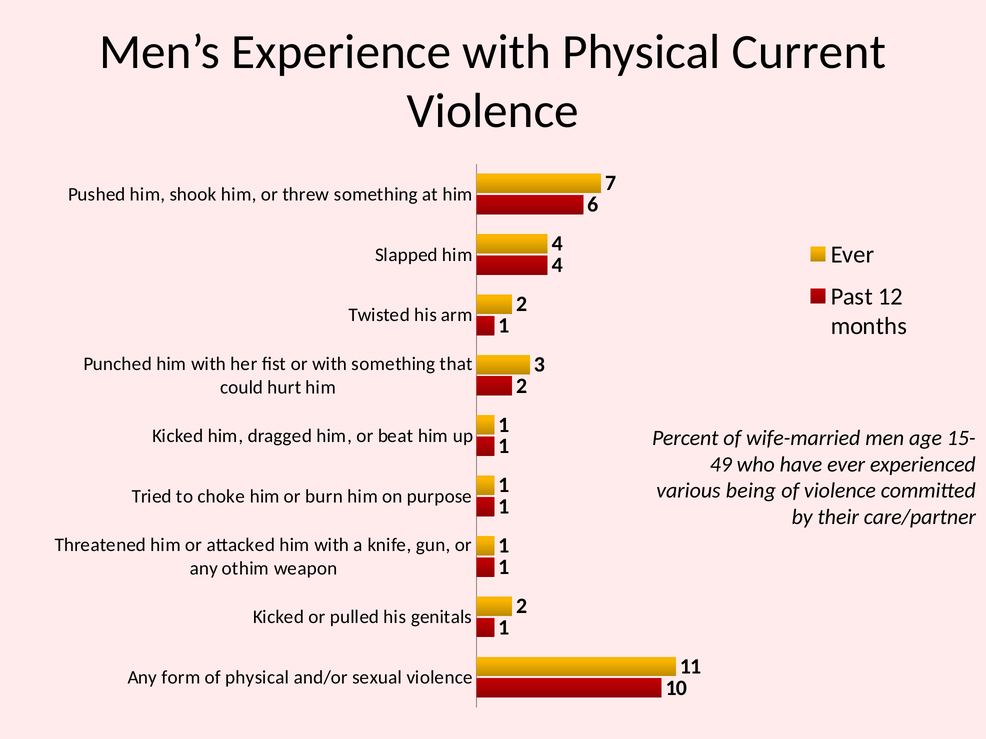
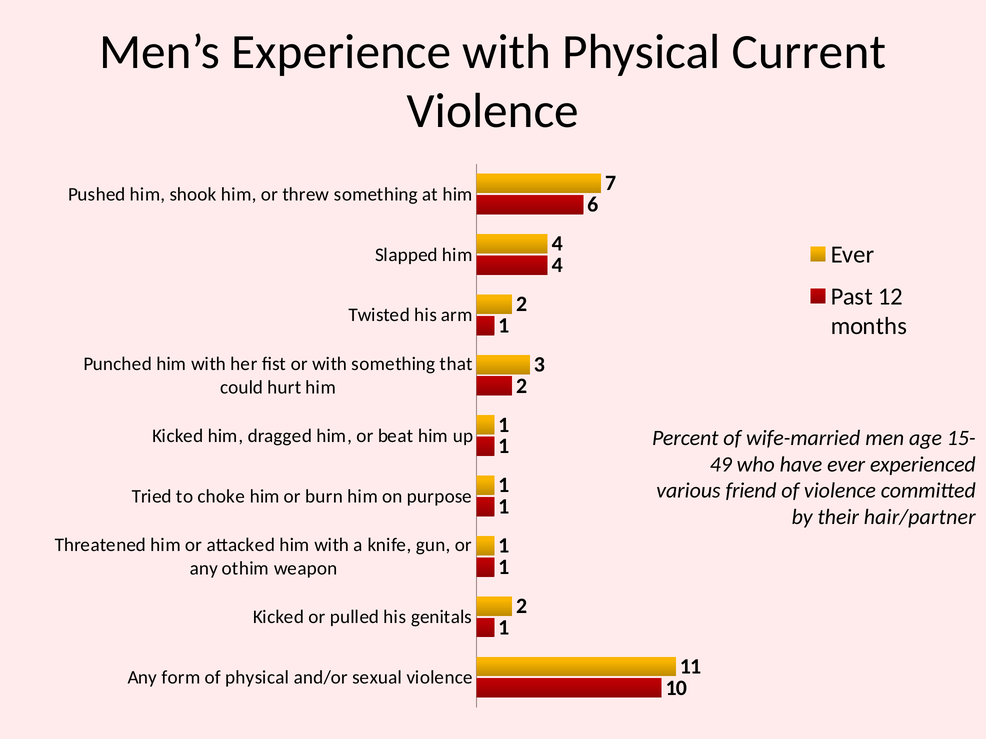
being: being -> friend (751, 491)
care/partner: care/partner -> hair/partner (920, 517)
